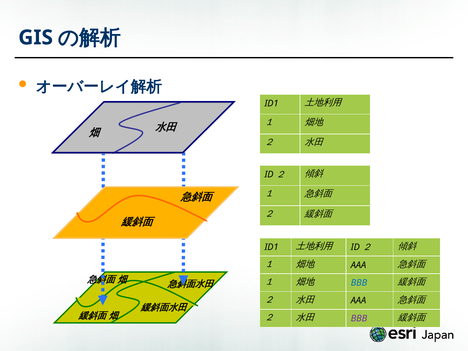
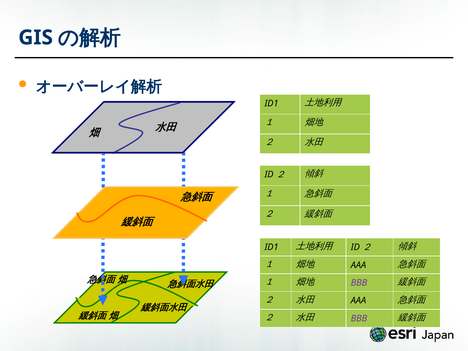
BBB colour: blue -> purple (359, 283)
